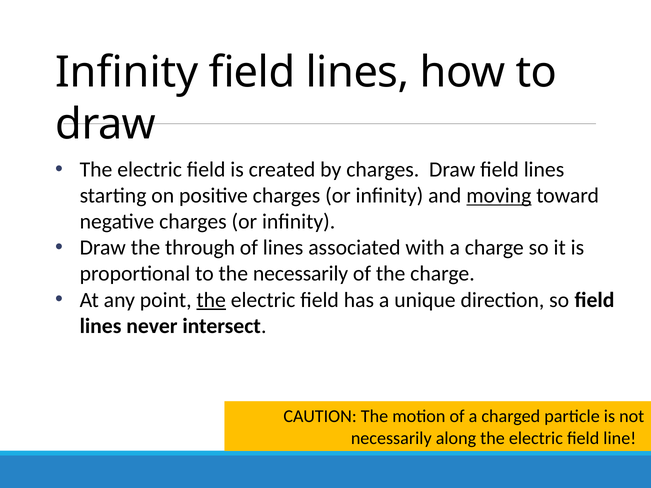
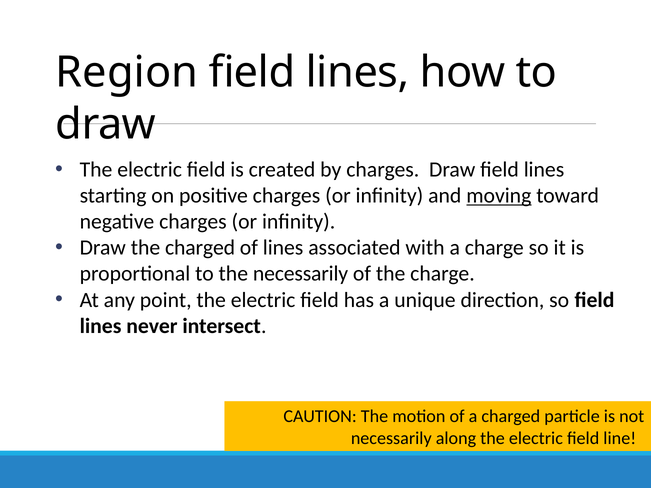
Infinity: Infinity -> Region (127, 72)
the through: through -> charged (200, 248)
the underline: present -> none (211, 300)
